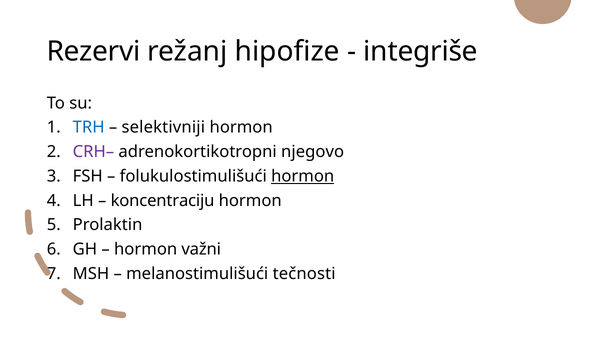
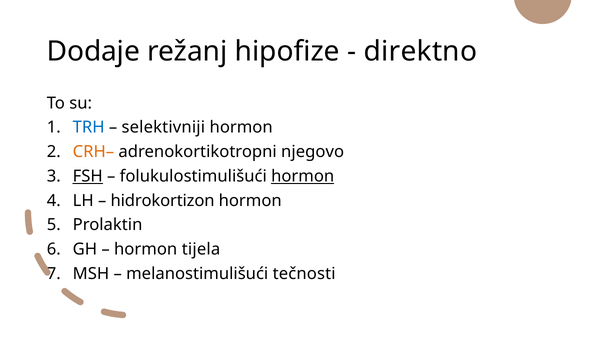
Rezervi: Rezervi -> Dodaje (93, 52)
integriše: integriše -> direktno (420, 52)
CRH– colour: purple -> orange (93, 152)
FSH underline: none -> present (88, 176)
koncentraciju: koncentraciju -> hidrokortizon (163, 201)
važni: važni -> tijela (201, 250)
